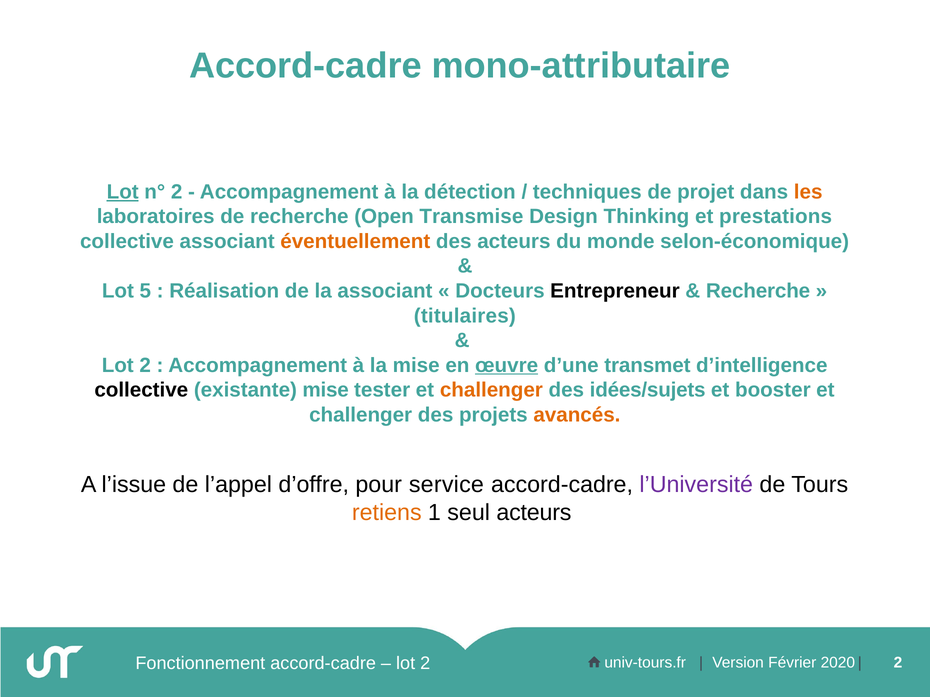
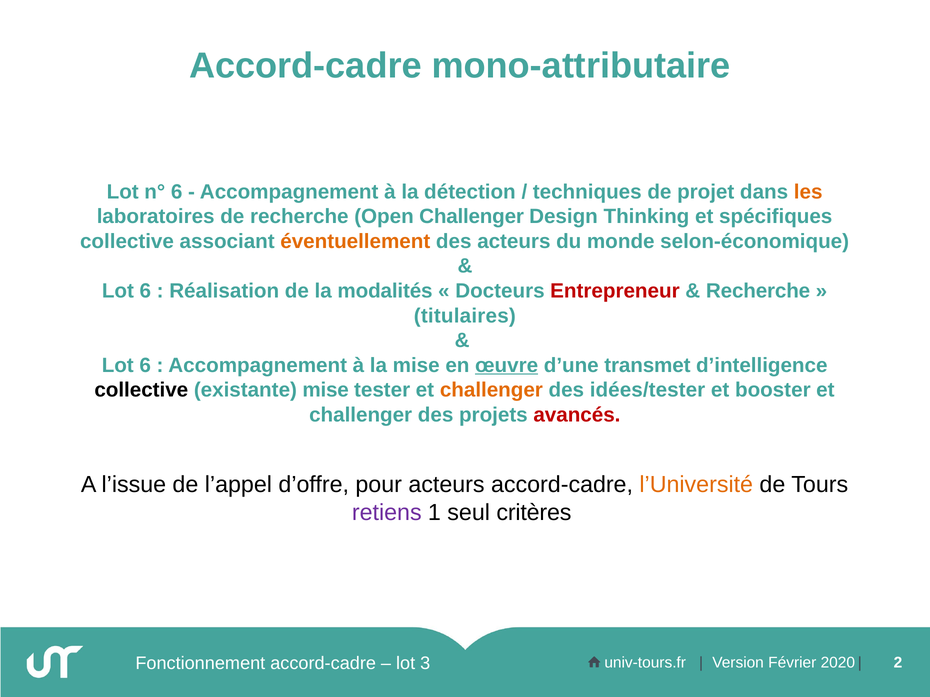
Lot underline: present -> none (123, 192)
n° 2: 2 -> 6 (177, 192)
Open Transmise: Transmise -> Challenger (472, 217)
prestations: prestations -> spécifiques (776, 217)
5: 5 -> 6 (145, 291)
la associant: associant -> modalités (385, 291)
Entrepreneur colour: black -> red (615, 291)
2: 2 -> 6 (145, 366)
idées/sujets: idées/sujets -> idées/tester (648, 390)
avancés colour: orange -> red (577, 415)
pour service: service -> acteurs (447, 485)
l’Université colour: purple -> orange (696, 485)
retiens colour: orange -> purple (387, 513)
seul acteurs: acteurs -> critères (534, 513)
2: 2 -> 3 (425, 664)
